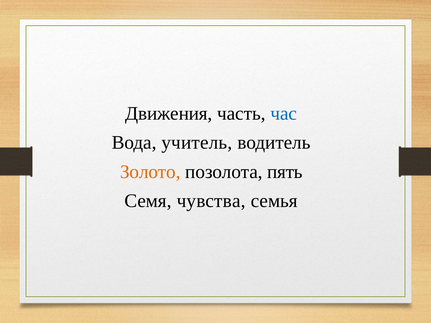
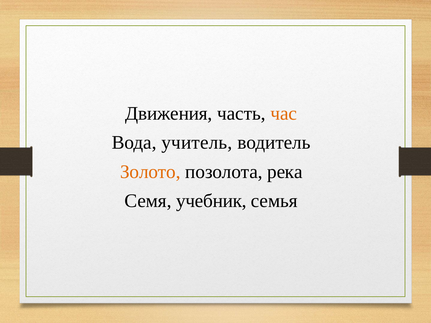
час colour: blue -> orange (284, 114)
пять: пять -> река (285, 172)
чувства: чувства -> учебник (211, 201)
